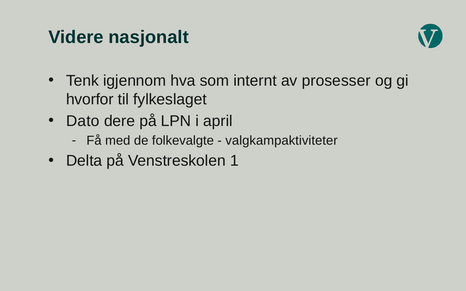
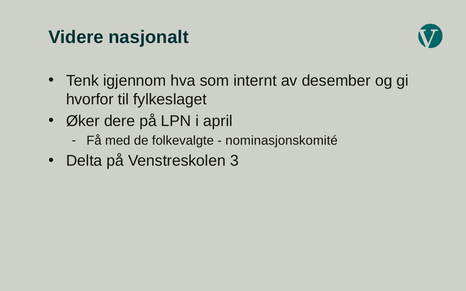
prosesser: prosesser -> desember (336, 81)
Dato: Dato -> Øker (83, 121)
valgkampaktiviteter: valgkampaktiviteter -> nominasjonskomité (282, 141)
1: 1 -> 3 (234, 161)
